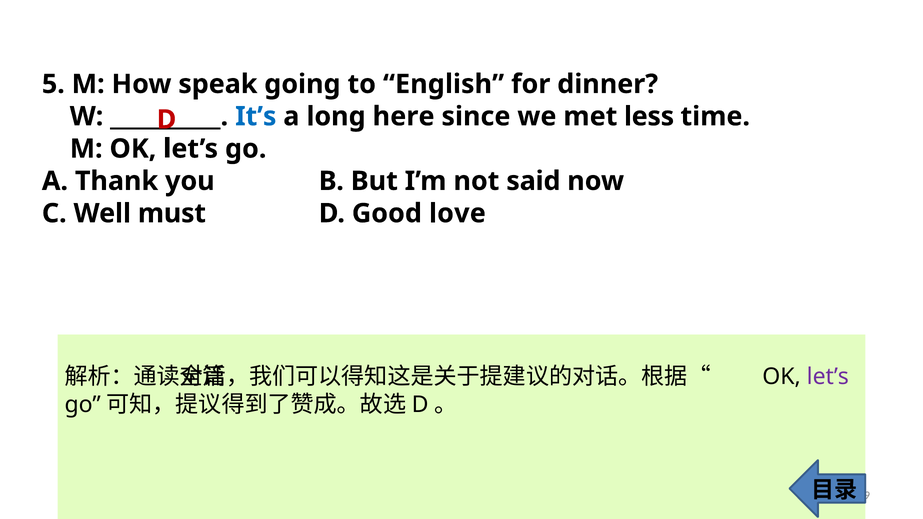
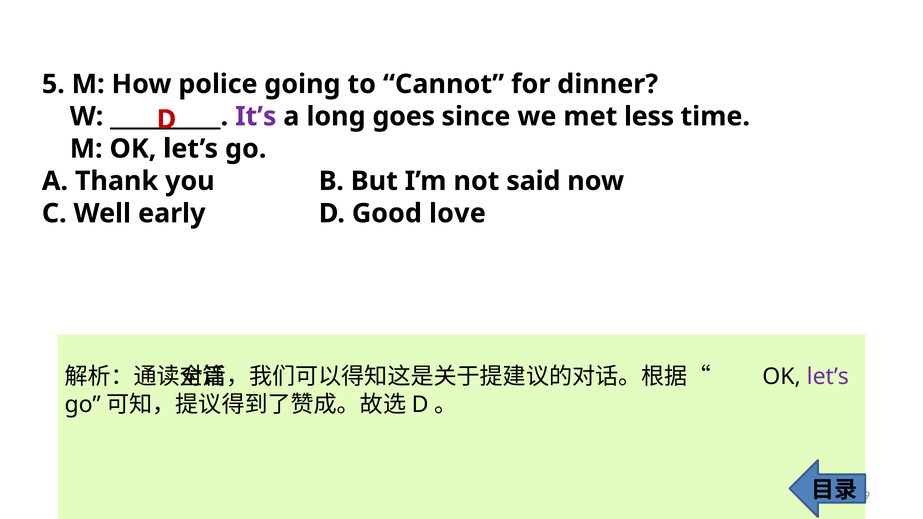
speak: speak -> police (218, 84)
English: English -> Cannot (444, 84)
It’s colour: blue -> purple (256, 116)
here: here -> goes (404, 116)
must: must -> early (172, 213)
